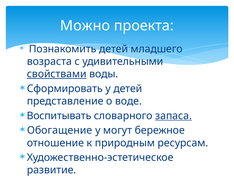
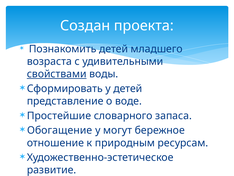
Можно: Можно -> Создан (85, 26)
Воспитывать: Воспитывать -> Простейшие (59, 115)
запаса underline: present -> none (173, 115)
